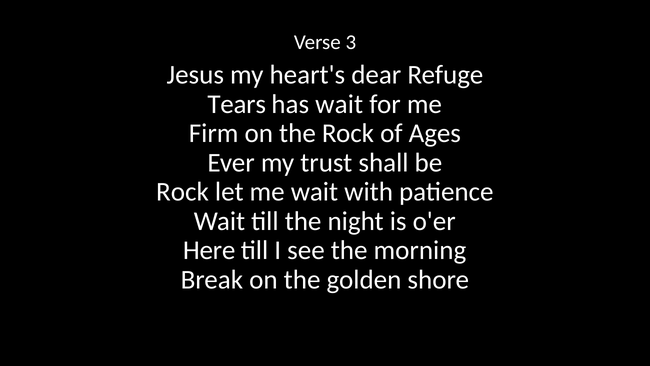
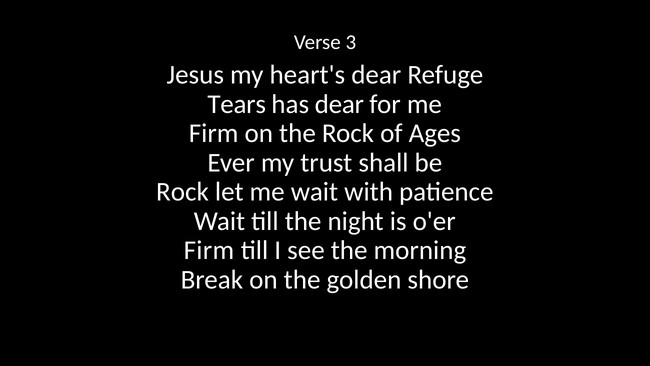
has wait: wait -> dear (339, 104)
Here: Here -> Firm (209, 250)
